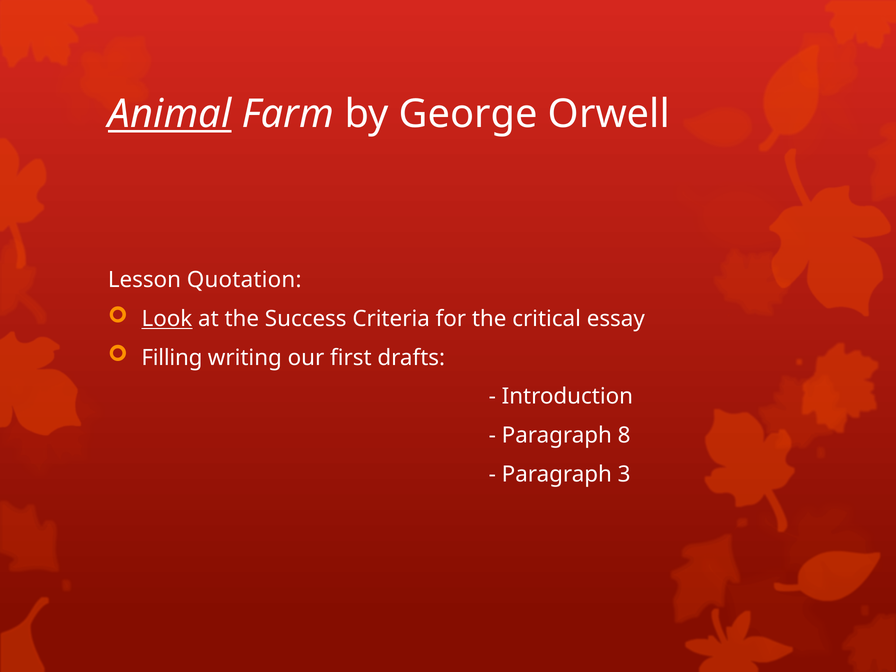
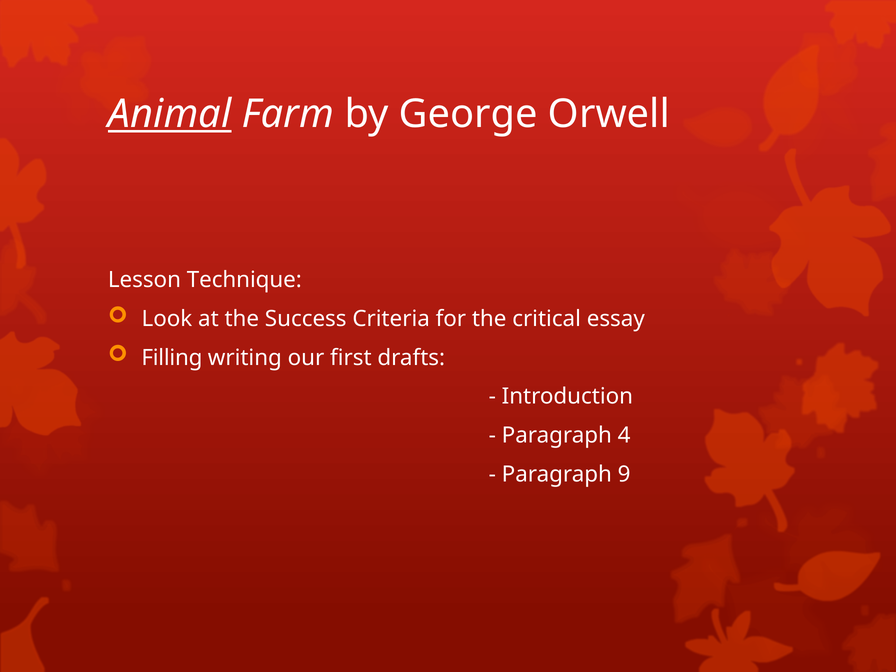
Quotation: Quotation -> Technique (244, 280)
Look underline: present -> none (167, 319)
8: 8 -> 4 (624, 435)
3: 3 -> 9 (624, 474)
